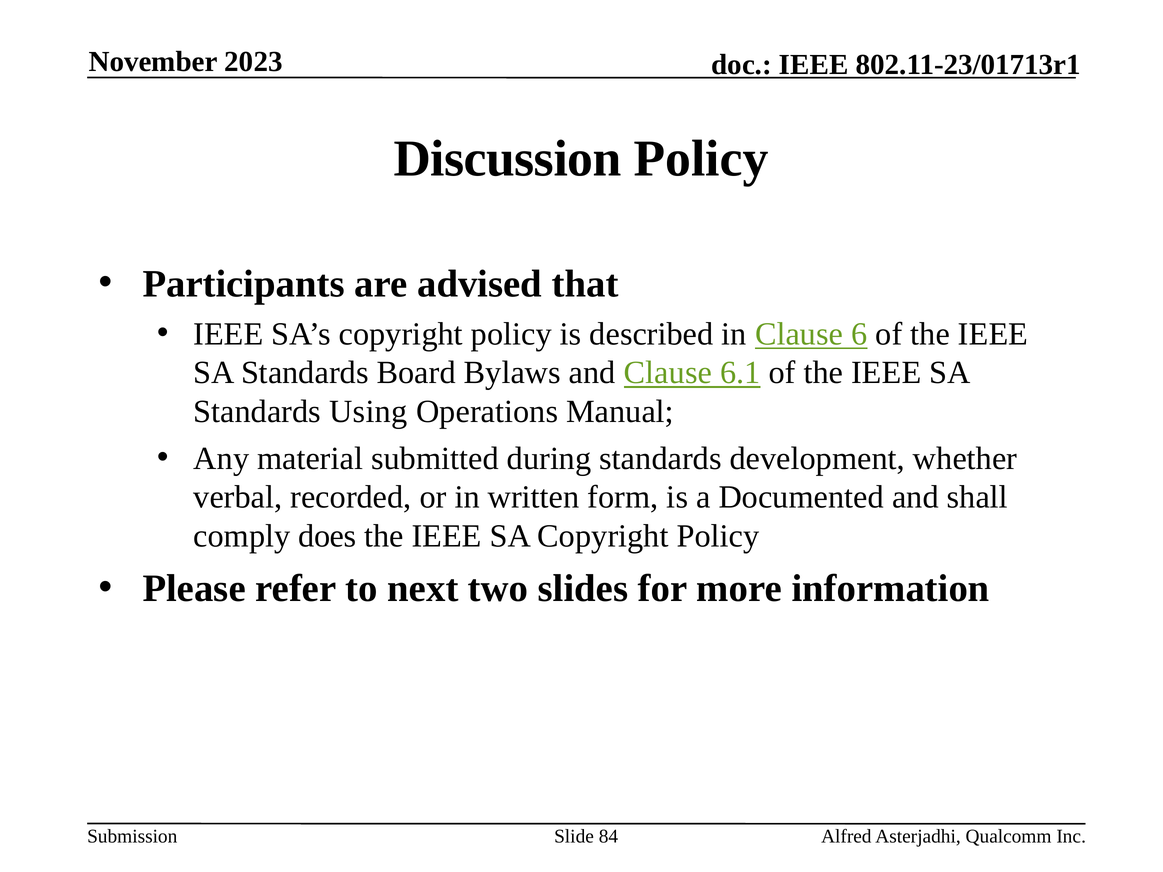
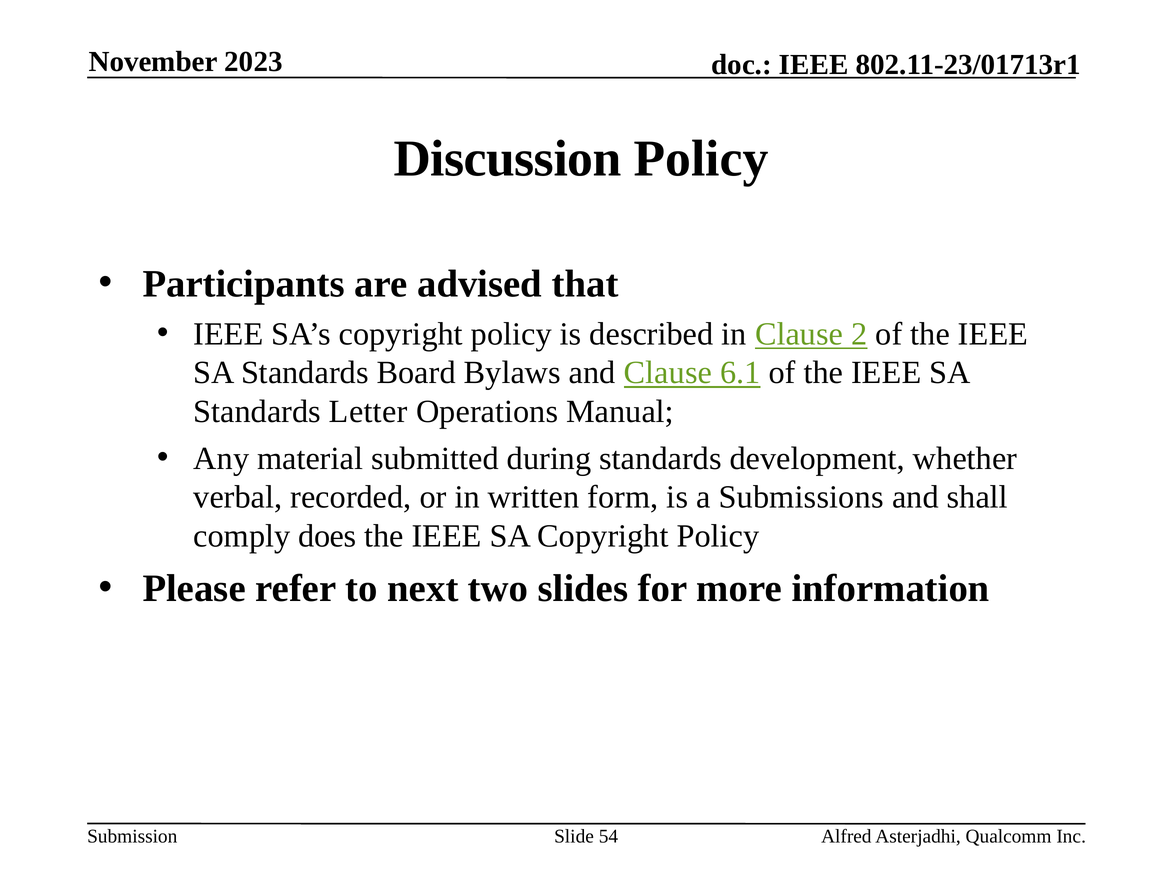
6: 6 -> 2 (859, 334)
Using: Using -> Letter (368, 412)
Documented: Documented -> Submissions (801, 497)
84: 84 -> 54 (608, 837)
